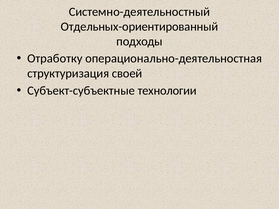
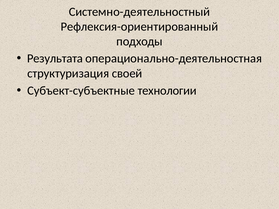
Отдельных-ориентированный: Отдельных-ориентированный -> Рефлексия-ориентированный (139, 27)
Отработку: Отработку -> Результата (55, 59)
